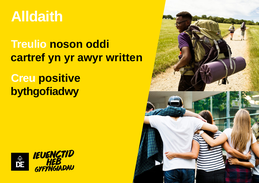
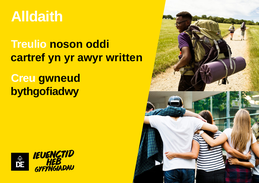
positive: positive -> gwneud (59, 78)
